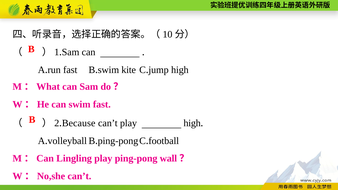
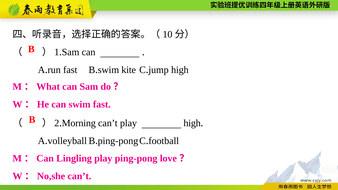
Because: Because -> Morning (79, 123)
wall: wall -> love (168, 159)
